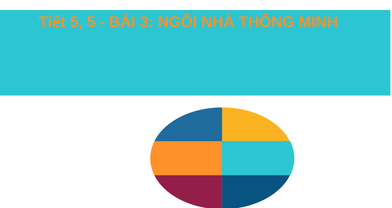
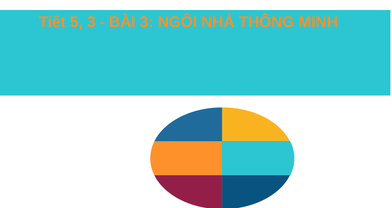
5 5: 5 -> 3 (91, 22)
